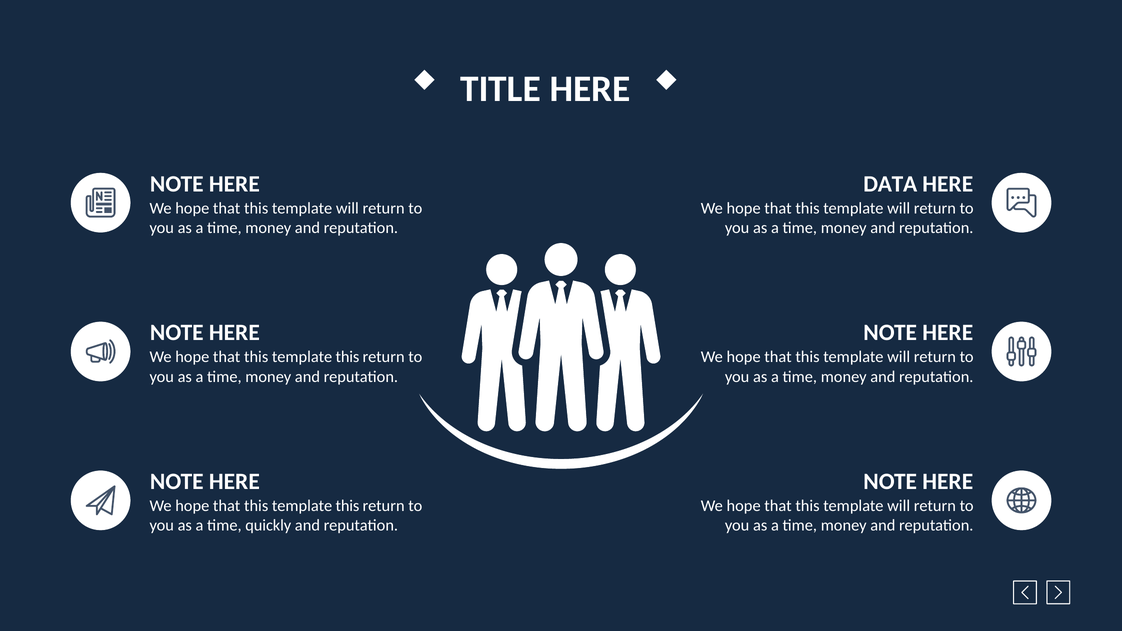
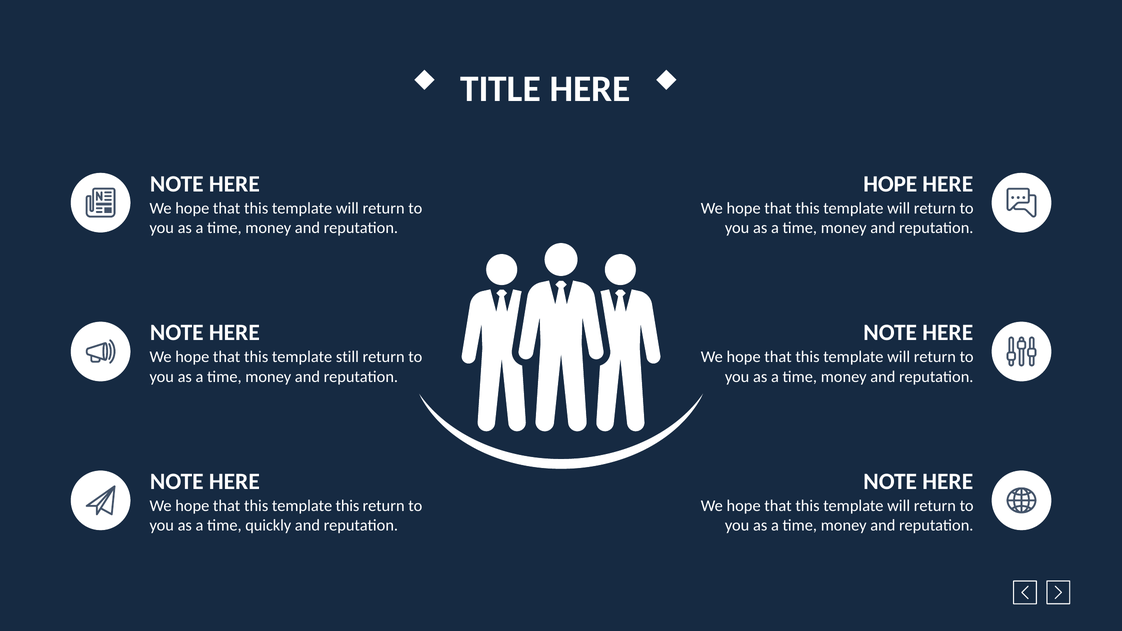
DATA: DATA -> HOPE (890, 184)
this: this -> still (347, 357)
